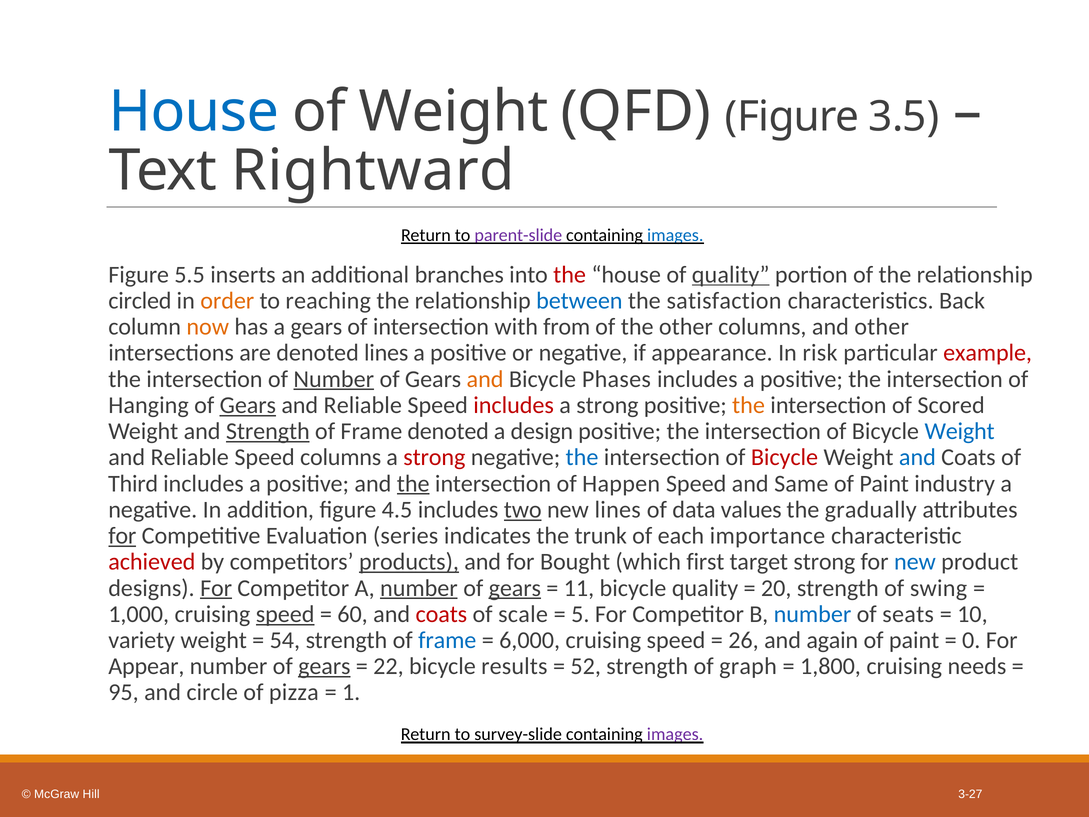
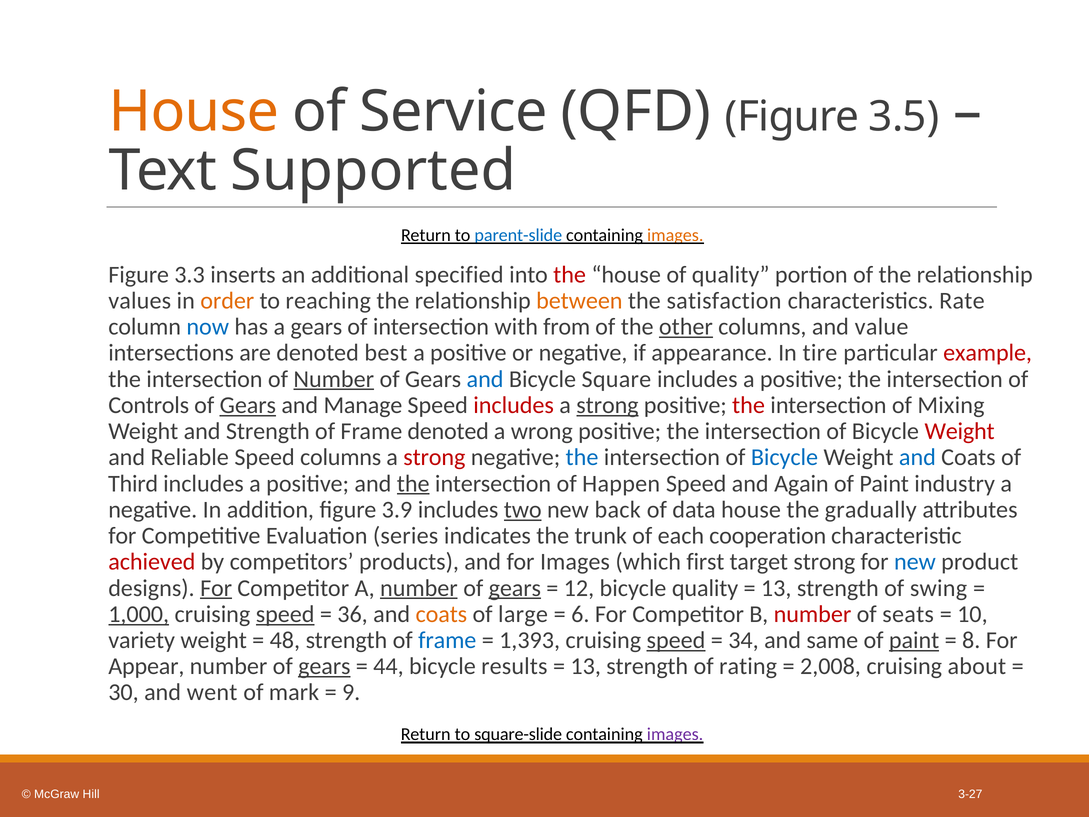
House colour: blue -> orange (194, 112)
of Weight: Weight -> Service (454, 112)
Rightward: Rightward -> Supported (373, 171)
parent-slide colour: purple -> blue (518, 235)
images colour: blue -> orange (675, 235)
5.5: 5.5 -> 3.3 (190, 275)
branches: branches -> specified (459, 275)
quality underline: present -> none (731, 275)
circled: circled -> values (140, 301)
between colour: blue -> orange (579, 301)
Back: Back -> Rate (962, 301)
now colour: orange -> blue (208, 327)
other underline: none -> present (686, 327)
and other: other -> value (882, 327)
denoted lines: lines -> best (386, 353)
risk: risk -> tire (820, 353)
and colour: orange -> blue (485, 379)
Phases: Phases -> Square (616, 379)
Hanging: Hanging -> Controls (149, 405)
Reliable: Reliable -> Manage (363, 405)
strong underline: none -> present (607, 405)
the colour: orange -> red (749, 405)
Scored: Scored -> Mixing (951, 405)
Strength underline: present -> none (268, 431)
design: design -> wrong (542, 431)
Weight colour: blue -> red (960, 431)
Bicycle colour: red -> blue (785, 457)
Same: Same -> Again (801, 483)
4.5: 4.5 -> 3.9 (397, 510)
new lines: lines -> back (618, 510)
data values: values -> house (751, 510)
for underline: present -> none (122, 536)
importance: importance -> cooperation (768, 536)
products underline: present -> none (409, 562)
for Bought: Bought -> Images (575, 562)
11: 11 -> 12 (579, 588)
20: 20 -> 13 (776, 588)
1,000 underline: none -> present (139, 614)
60: 60 -> 36 (353, 614)
coats colour: red -> orange (441, 614)
scale: scale -> large (523, 614)
5: 5 -> 6 (580, 614)
number colour: blue -> red (812, 614)
54: 54 -> 48 (285, 640)
6,000: 6,000 -> 1,393 (530, 640)
speed underline: none -> present (676, 640)
26: 26 -> 34 (744, 640)
again: again -> same (832, 640)
paint underline: none -> present (914, 640)
0: 0 -> 8 (971, 640)
22: 22 -> 44 (388, 666)
52: 52 -> 13 (586, 666)
graph: graph -> rating (748, 666)
1,800: 1,800 -> 2,008 (830, 666)
needs: needs -> about (977, 666)
95: 95 -> 30 (123, 692)
circle: circle -> went (212, 692)
pizza: pizza -> mark (294, 692)
1: 1 -> 9 (351, 692)
survey-slide: survey-slide -> square-slide (518, 734)
